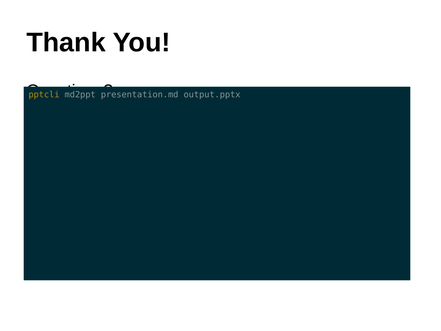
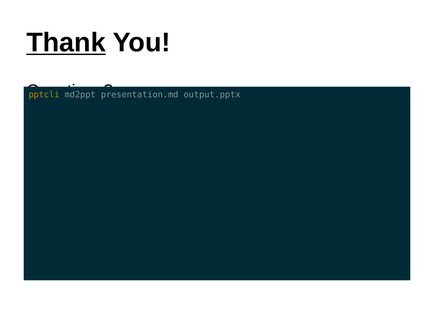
Thank underline: none -> present (66, 43)
